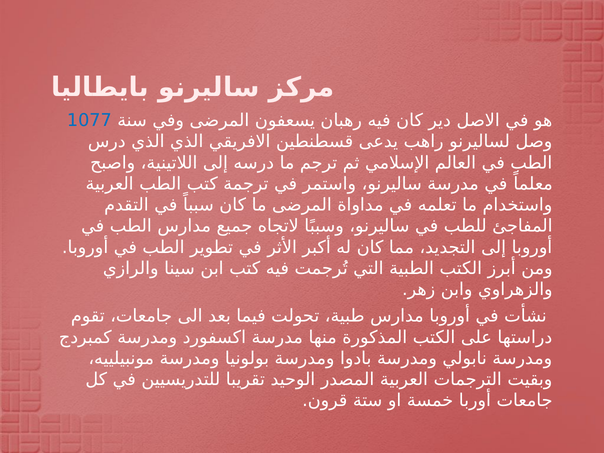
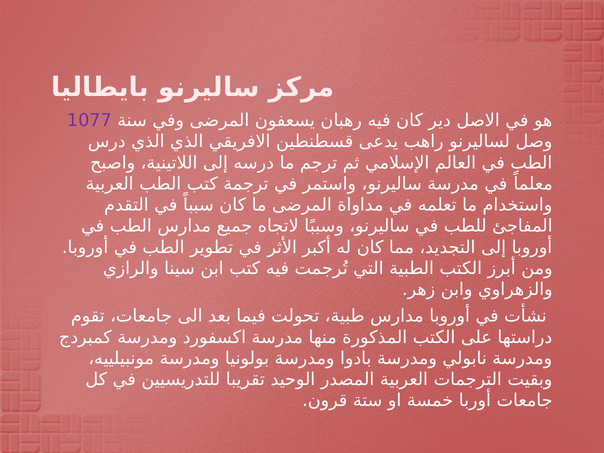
1077 colour: blue -> purple (89, 120)
